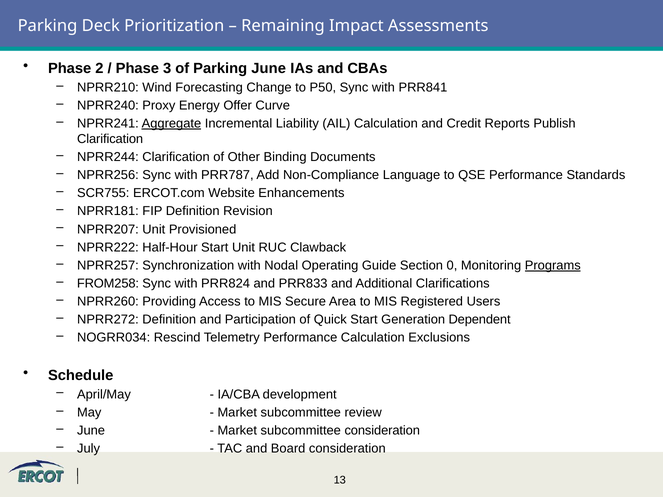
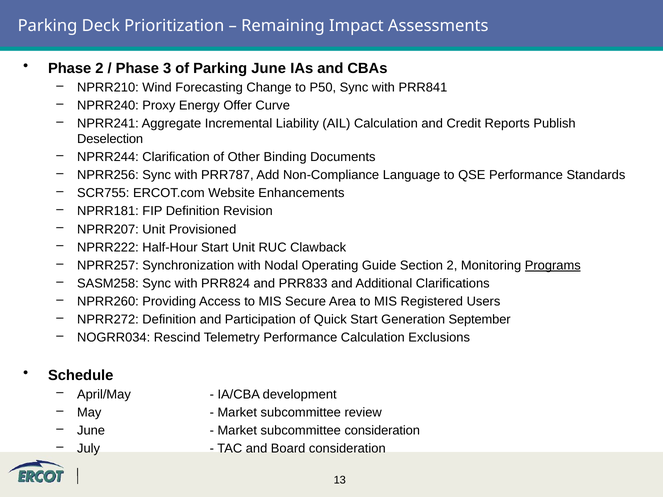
Aggregate underline: present -> none (171, 124)
Clarification: Clarification -> Deselection (110, 139)
Section 0: 0 -> 2 (452, 266)
FROM258: FROM258 -> SASM258 (108, 284)
Dependent: Dependent -> September (480, 320)
